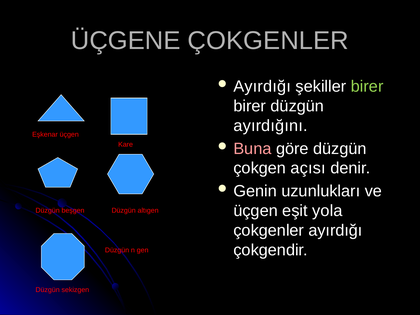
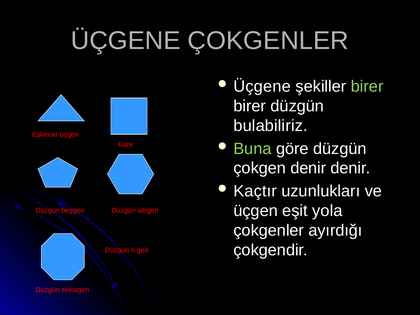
Ayırdığı: Ayırdığı -> Üçgene (262, 87)
ayırdığını: ayırdığını -> bulabiliriz (271, 126)
Buna colour: pink -> light green (253, 149)
çokgen açısı: açısı -> denir (308, 168)
Genin: Genin -> Kaçtır (255, 191)
